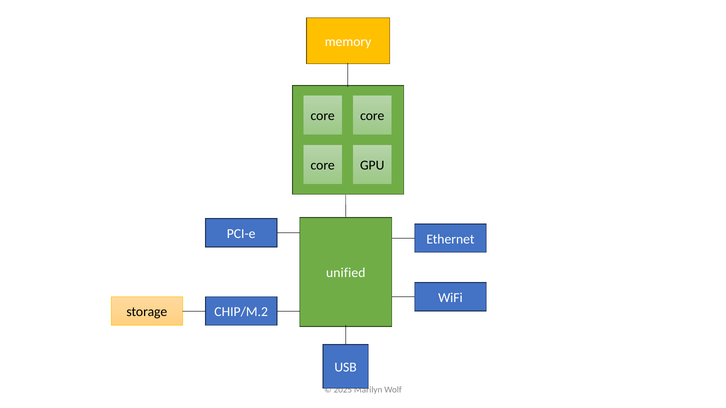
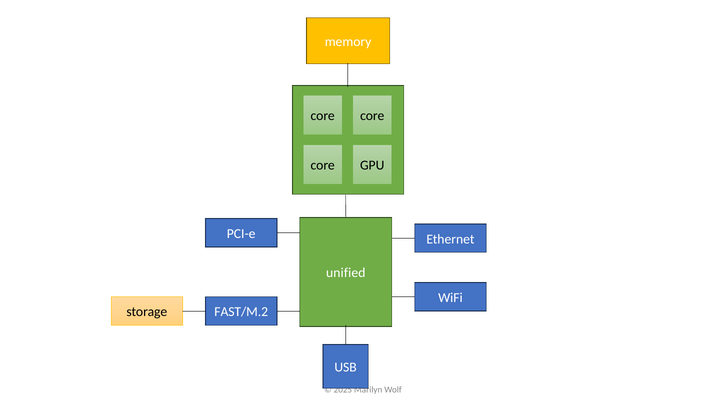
CHIP/M.2: CHIP/M.2 -> FAST/M.2 (241, 312)
